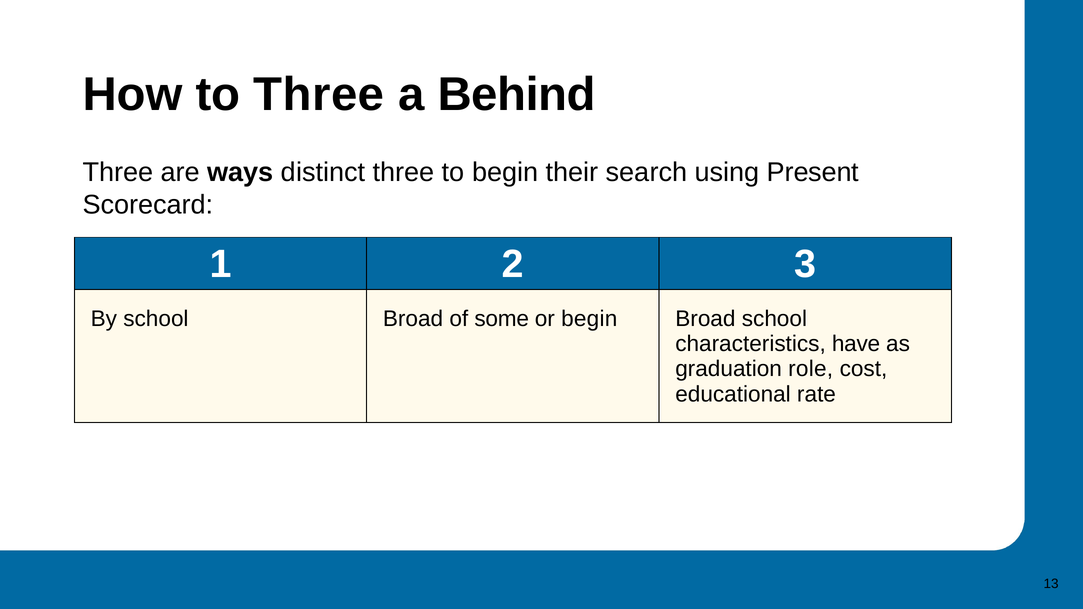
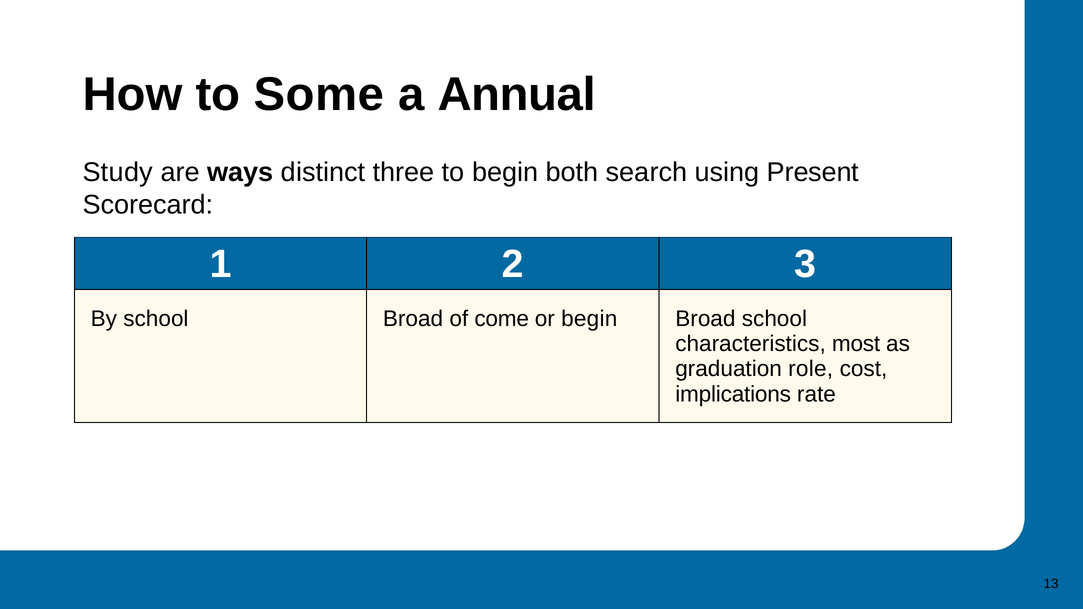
to Three: Three -> Some (319, 95)
Behind: Behind -> Annual (517, 95)
Three: Three -> Study (118, 172)
their: their -> both (572, 172)
some: some -> come (502, 319)
have: have -> most (856, 344)
educational: educational -> implications (733, 394)
